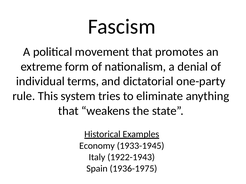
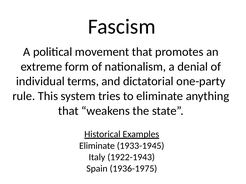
Economy: Economy -> Eliminate (97, 146)
